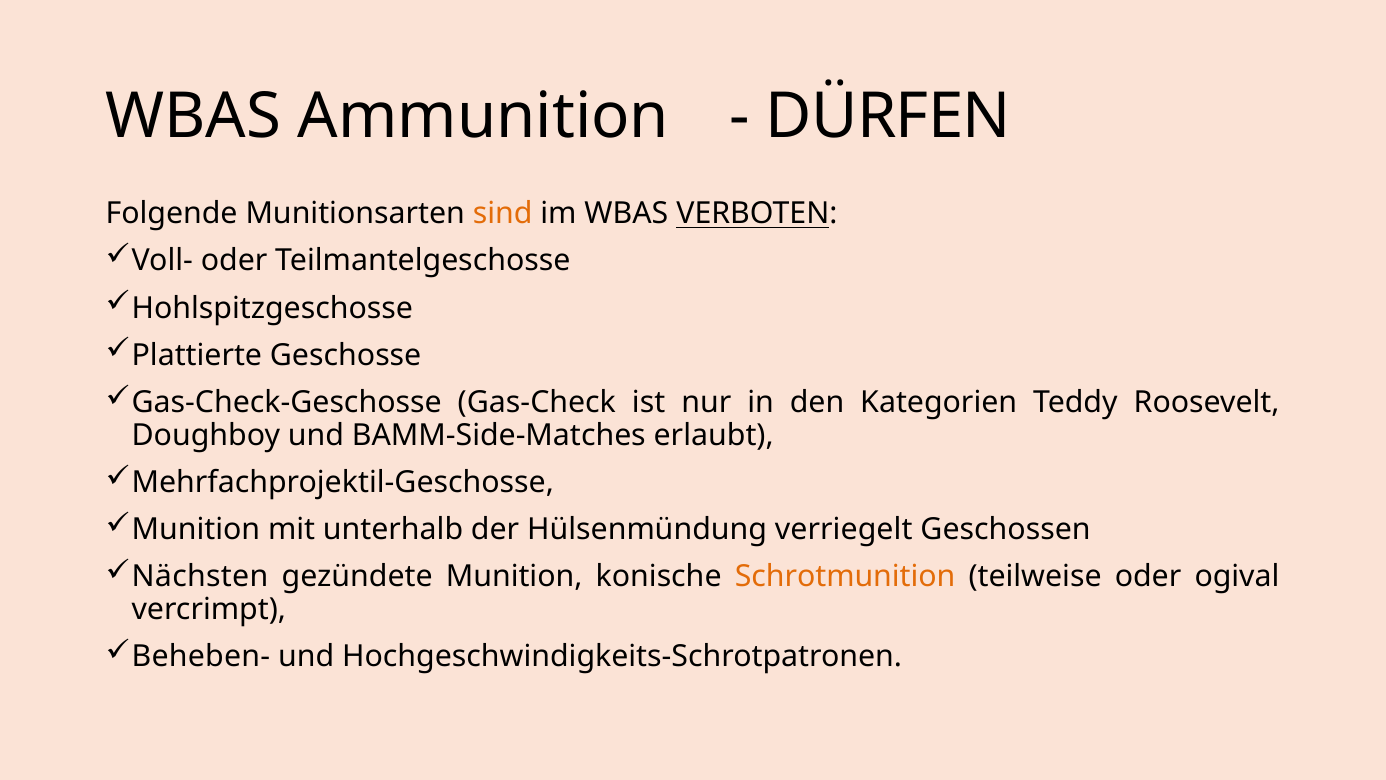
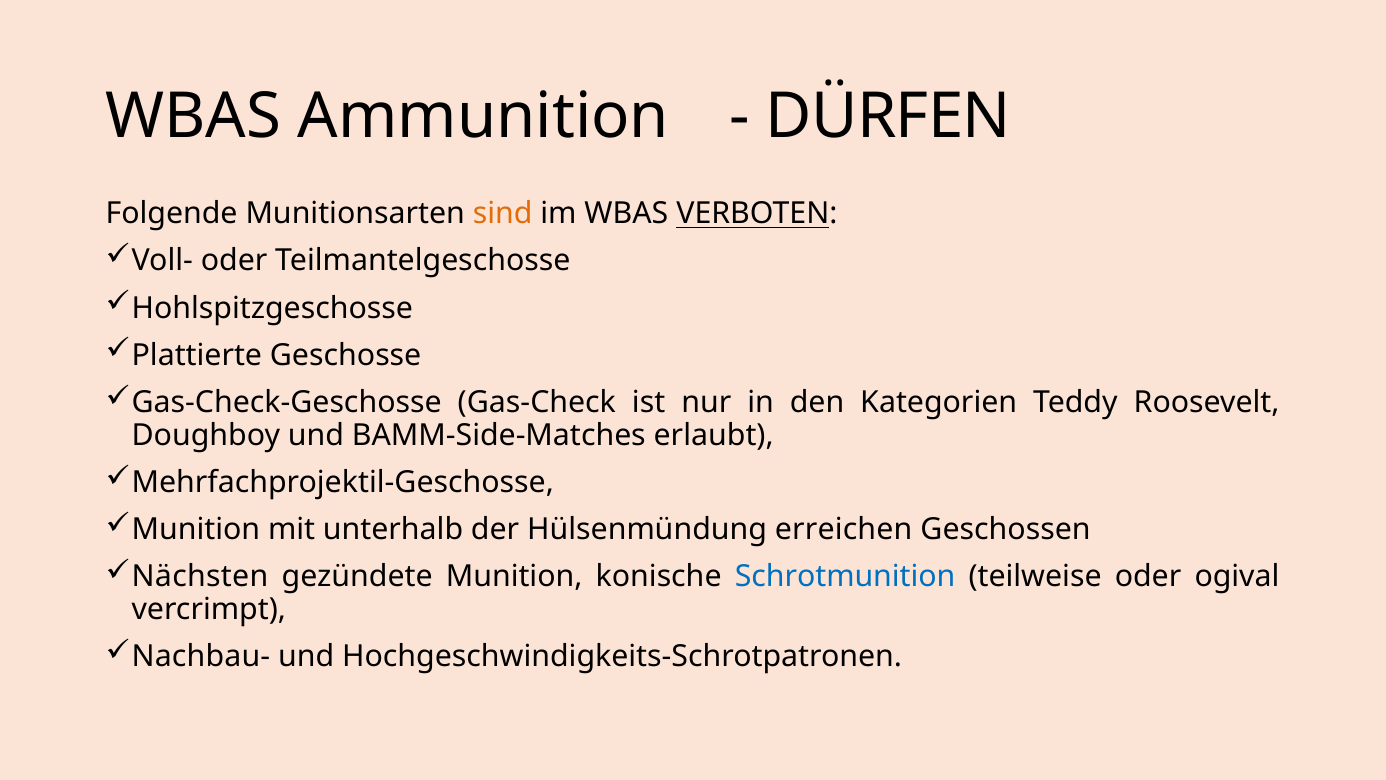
verriegelt: verriegelt -> erreichen (844, 529)
Schrotmunition colour: orange -> blue (845, 577)
Beheben-: Beheben- -> Nachbau- (201, 657)
